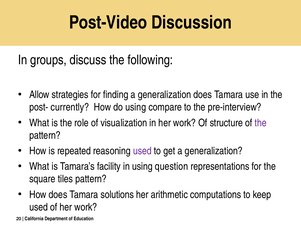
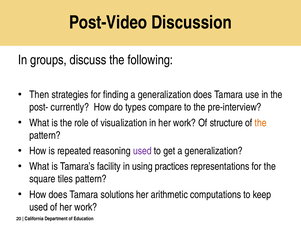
Allow: Allow -> Then (39, 95)
do using: using -> types (136, 107)
the colour: purple -> orange (261, 123)
question: question -> practices (172, 166)
